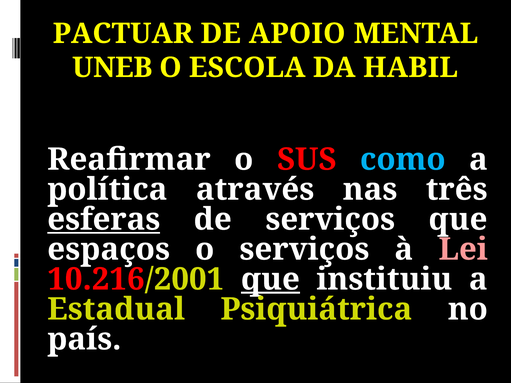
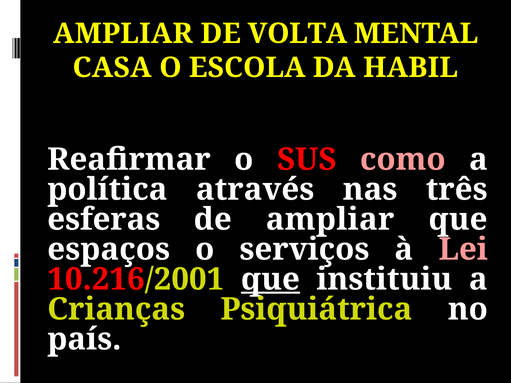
PACTUAR: PACTUAR -> AMPLIAR (123, 34)
APOIO: APOIO -> VOLTA (297, 34)
UNEB: UNEB -> CASA (112, 68)
como colour: light blue -> pink (403, 160)
esferas underline: present -> none (104, 220)
de serviços: serviços -> ampliar (330, 220)
Estadual: Estadual -> Crianças (116, 309)
